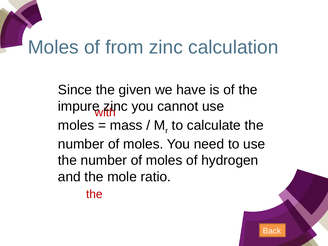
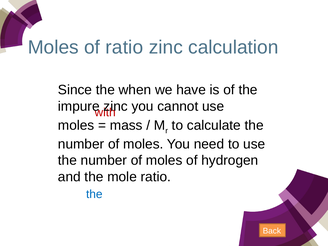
of from: from -> ratio (124, 47)
given: given -> when (135, 90)
the colour: red -> blue (94, 194)
